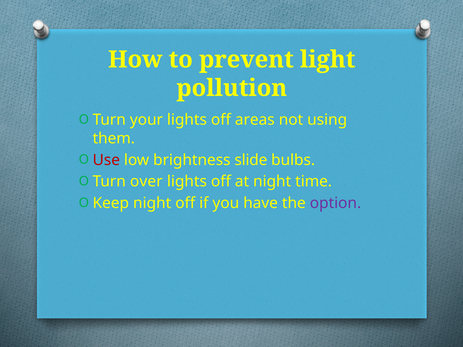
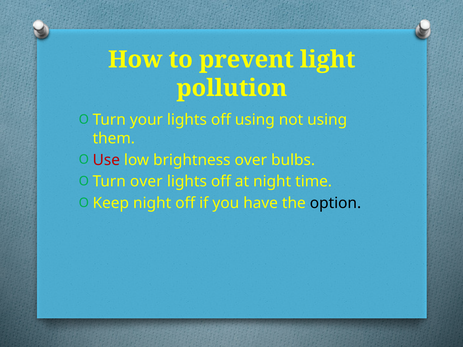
off areas: areas -> using (255, 120)
brightness slide: slide -> over (251, 160)
option colour: purple -> black (335, 203)
